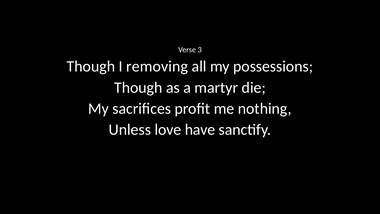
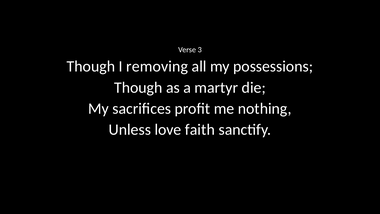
have: have -> faith (200, 130)
